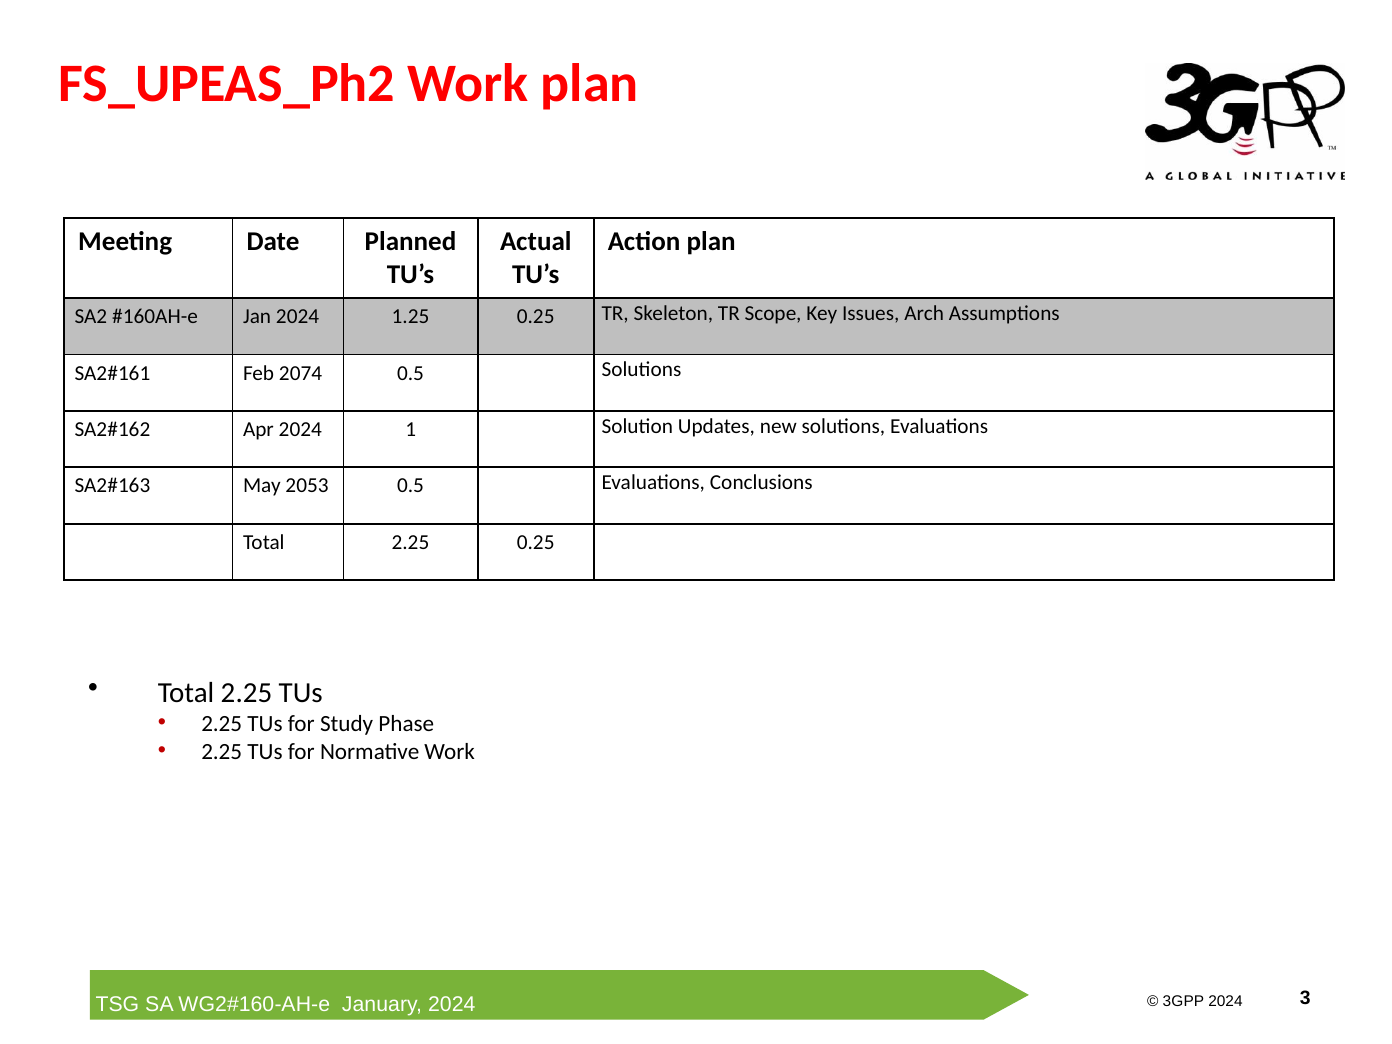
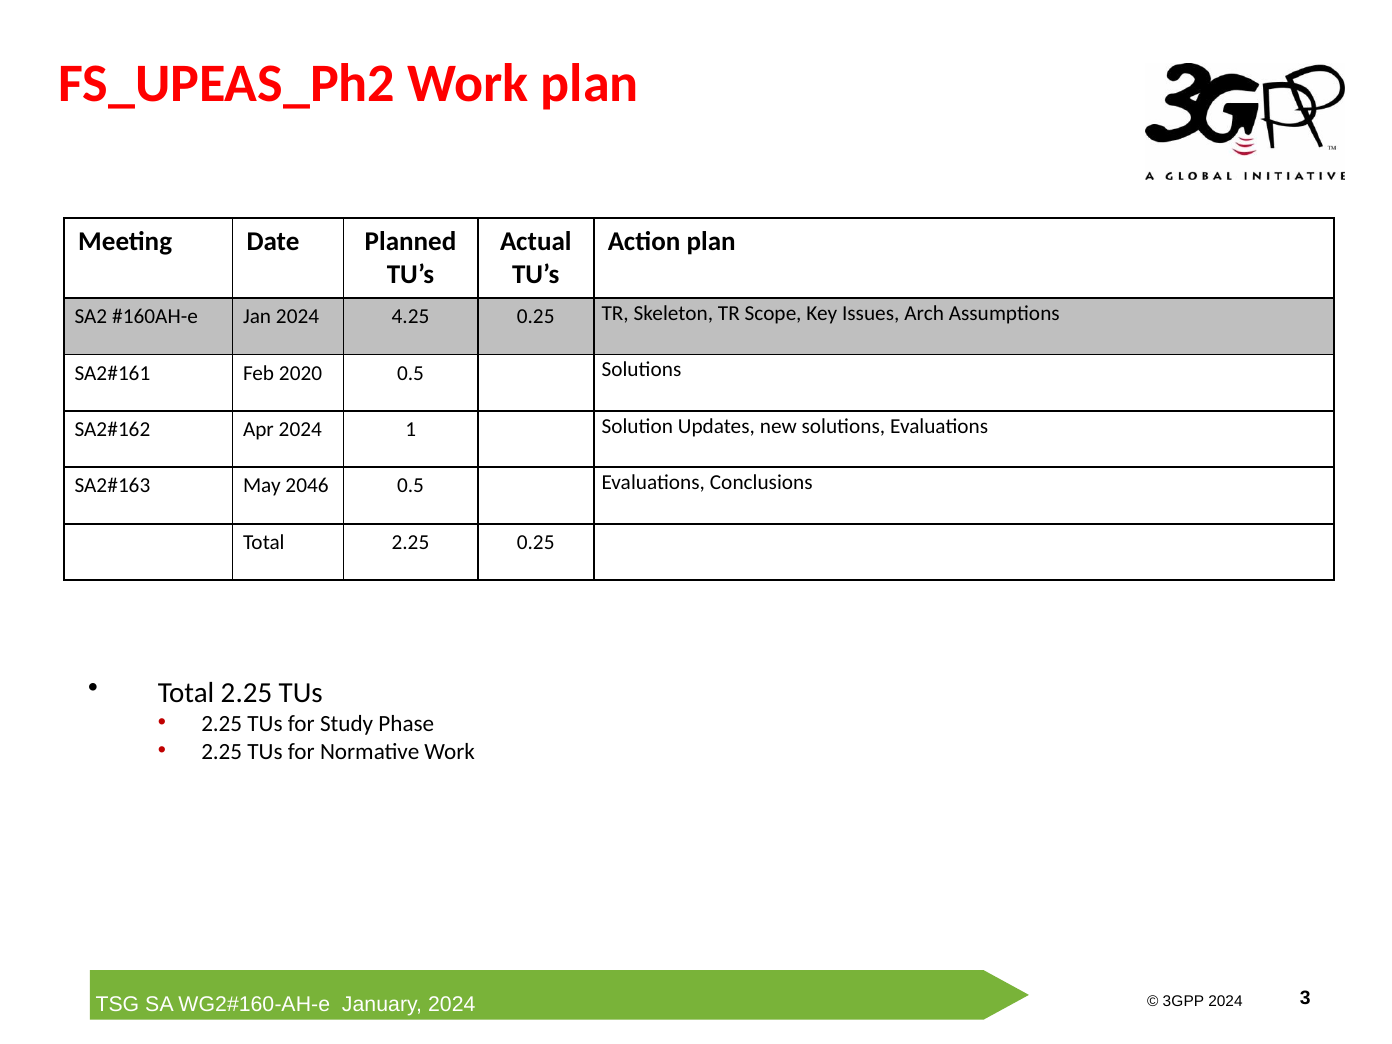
1.25: 1.25 -> 4.25 (411, 317)
2074: 2074 -> 2020 (301, 373)
2053: 2053 -> 2046 (307, 486)
